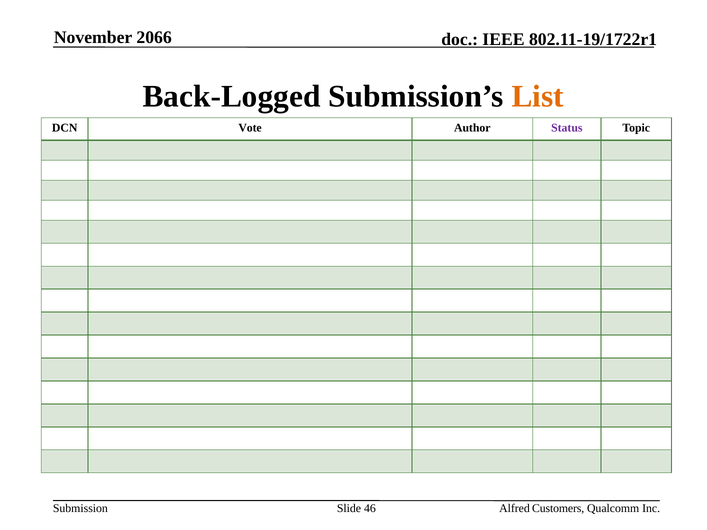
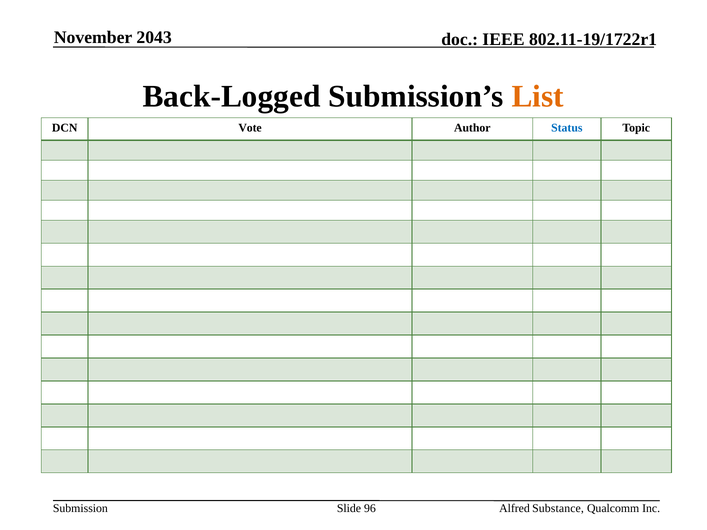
2066: 2066 -> 2043 (154, 37)
Status colour: purple -> blue (567, 128)
46: 46 -> 96 (370, 509)
Customers: Customers -> Substance (558, 509)
